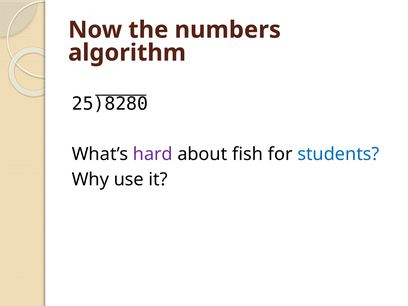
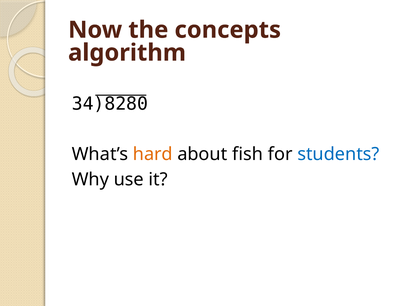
numbers: numbers -> concepts (228, 30)
25)8280: 25)8280 -> 34)8280 (110, 104)
hard colour: purple -> orange (153, 154)
